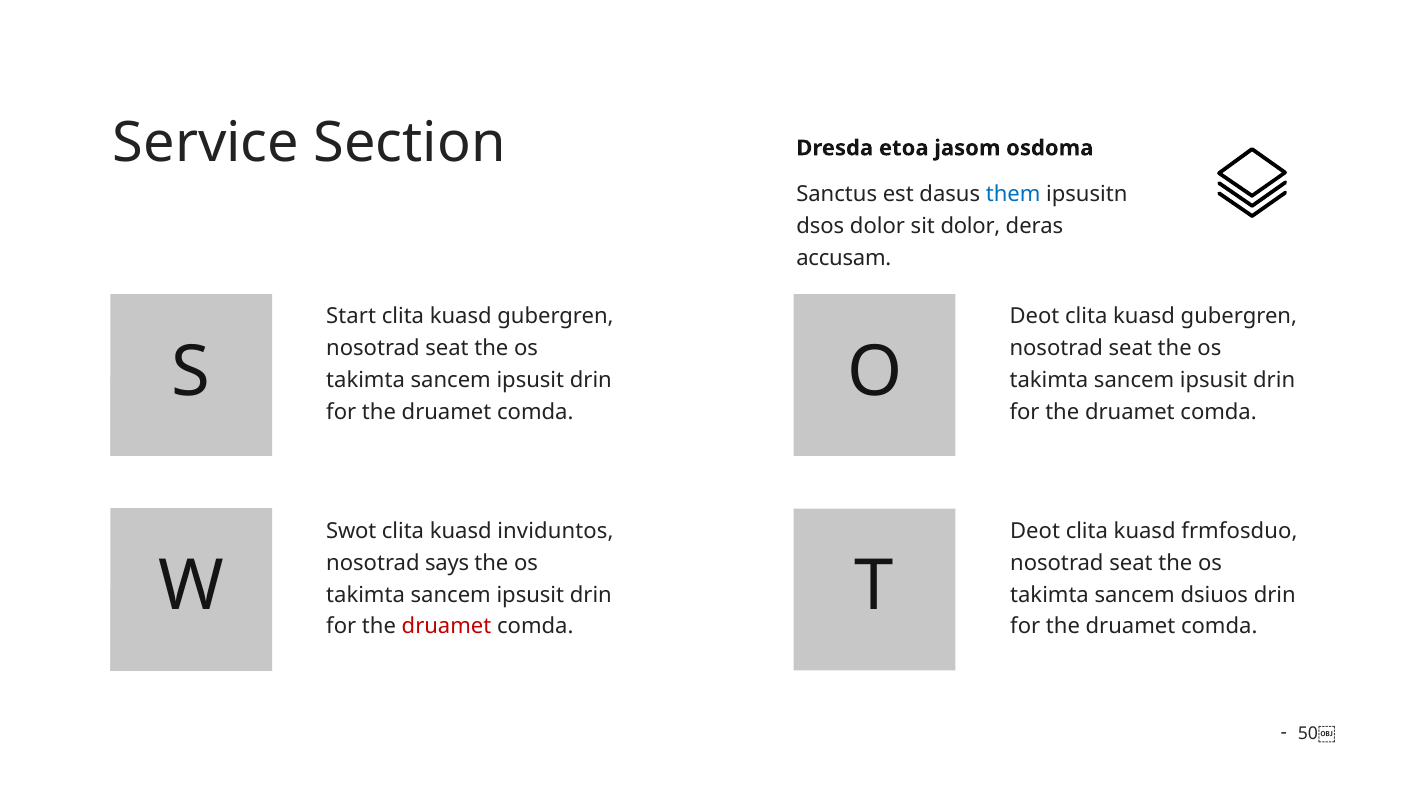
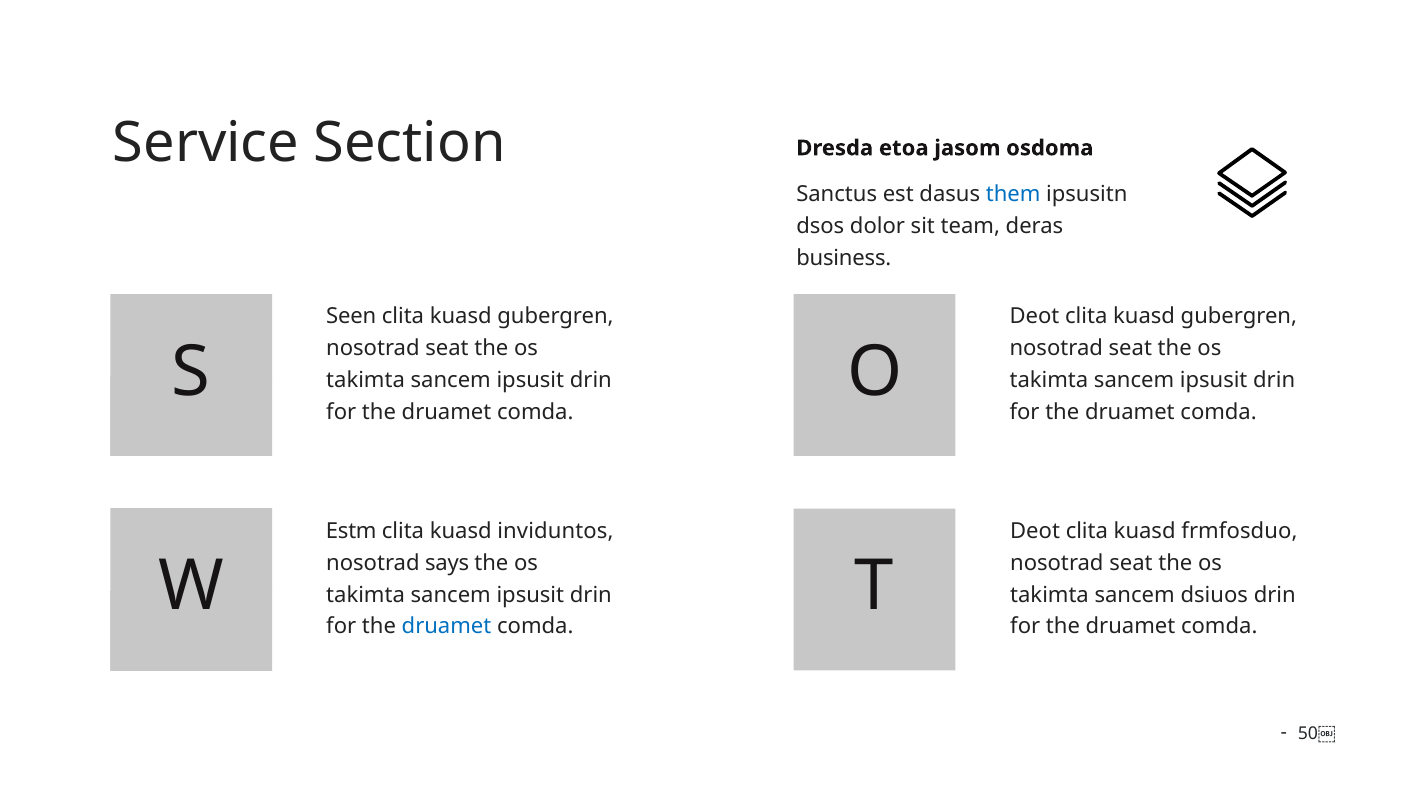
sit dolor: dolor -> team (970, 227)
accusam: accusam -> business (844, 258)
Start: Start -> Seen (351, 317)
Swot: Swot -> Estm (351, 532)
druamet colour: red -> blue (447, 627)
